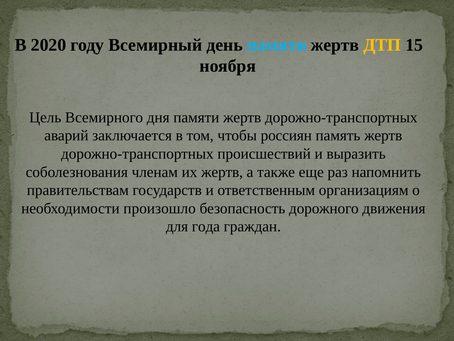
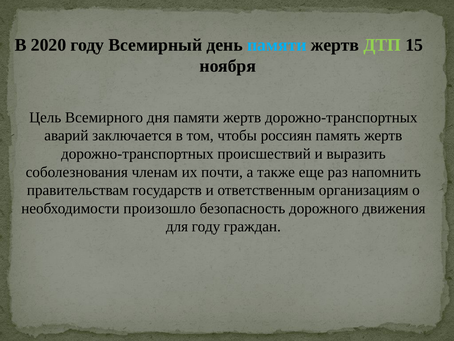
ДТП colour: yellow -> light green (382, 45)
их жертв: жертв -> почти (222, 172)
для года: года -> году (206, 226)
